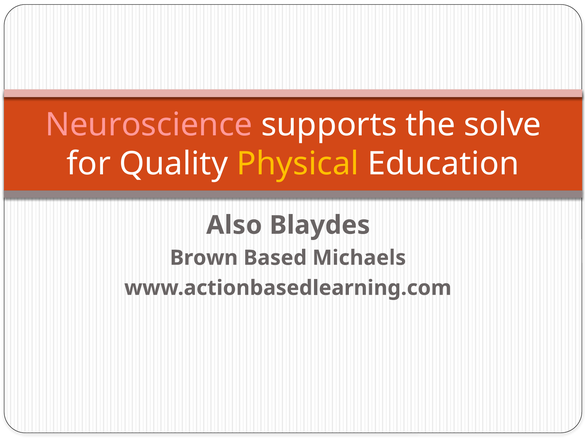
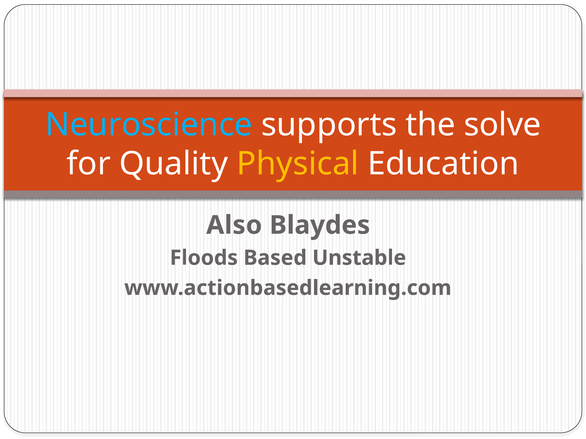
Neuroscience colour: pink -> light blue (149, 125)
Brown: Brown -> Floods (204, 258)
Michaels: Michaels -> Unstable (359, 258)
